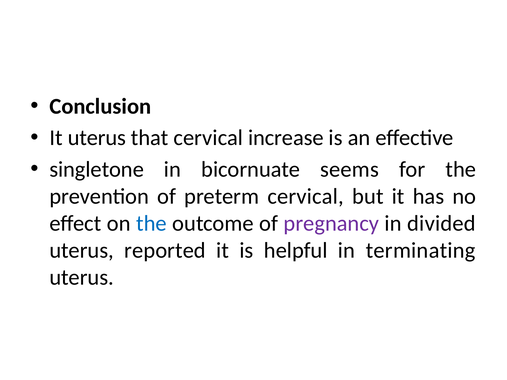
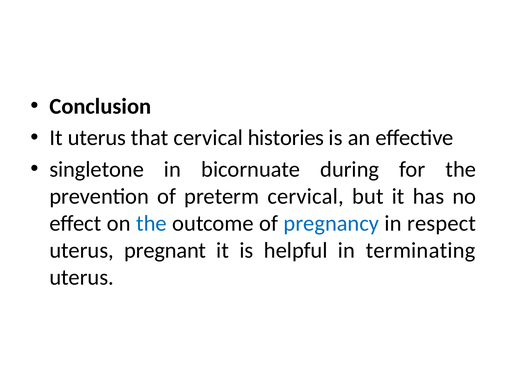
increase: increase -> histories (286, 138)
seems: seems -> during (350, 169)
pregnancy colour: purple -> blue (331, 224)
divided: divided -> respect (442, 224)
reported: reported -> pregnant (165, 251)
